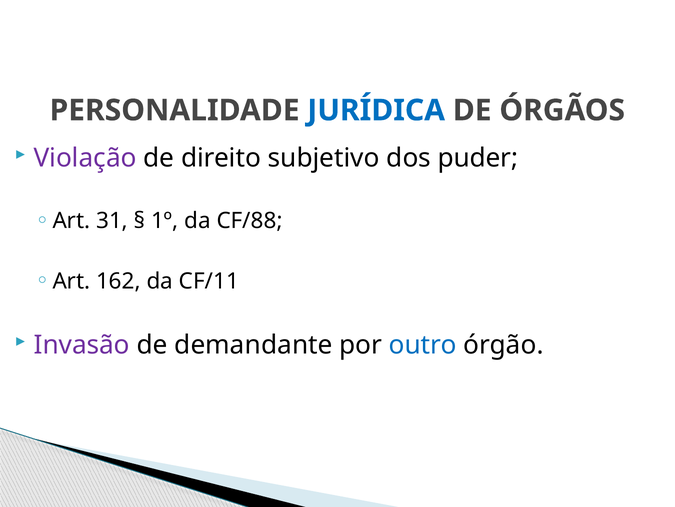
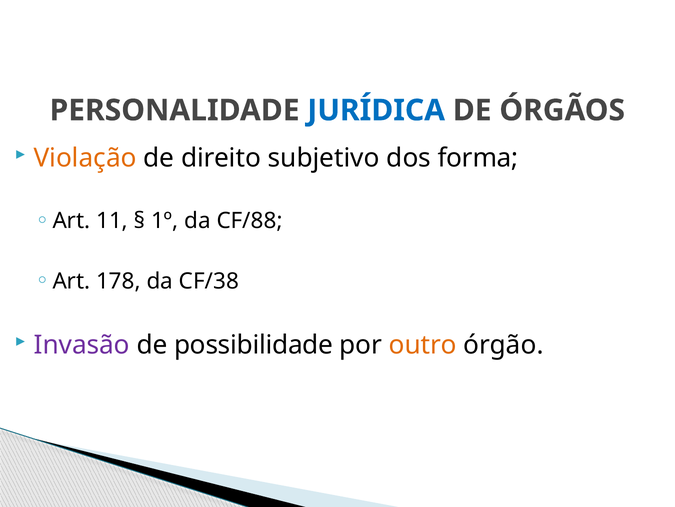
Violação colour: purple -> orange (85, 158)
puder: puder -> forma (478, 158)
31: 31 -> 11 (112, 221)
162: 162 -> 178 (118, 281)
CF/11: CF/11 -> CF/38 (209, 281)
demandante: demandante -> possibilidade (254, 345)
outro colour: blue -> orange (423, 345)
